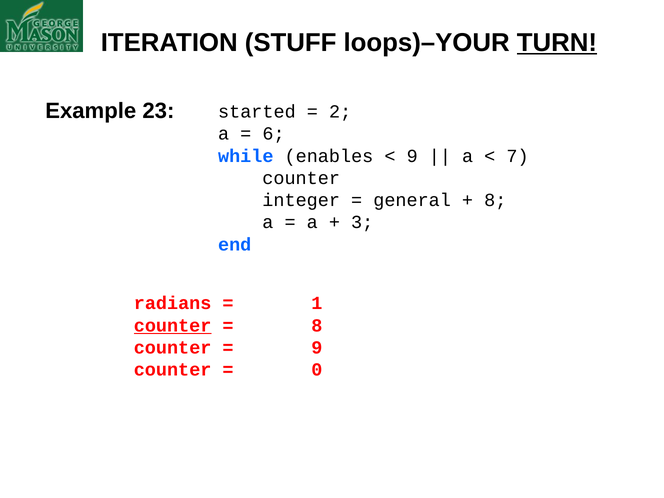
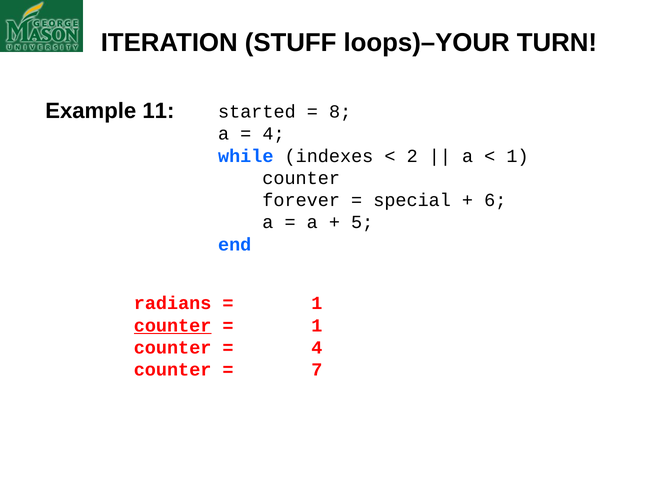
TURN underline: present -> none (557, 43)
23: 23 -> 11 (158, 111)
2: 2 -> 8 (340, 112)
6: 6 -> 4 (273, 134)
enables: enables -> indexes (329, 156)
9: 9 -> 2 (412, 156)
7: 7 -> 1 (518, 156)
integer: integer -> forever (301, 200)
general: general -> special (412, 200)
8: 8 -> 6 (495, 200)
3: 3 -> 5 (362, 222)
8: 8 -> 1 (317, 325)
9: 9 -> 4 (317, 348)
0: 0 -> 7 (317, 370)
